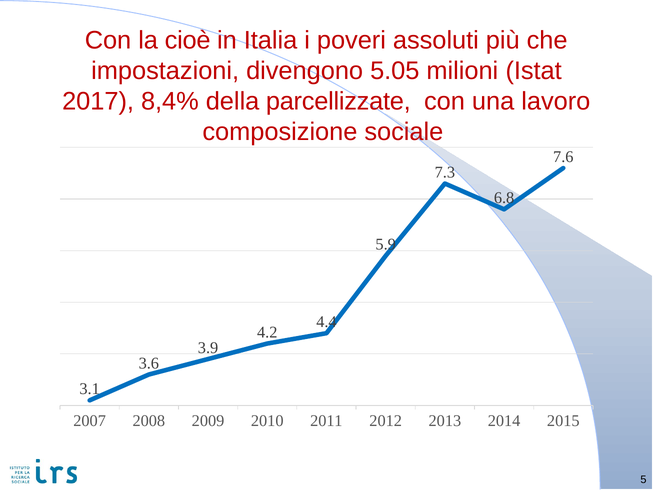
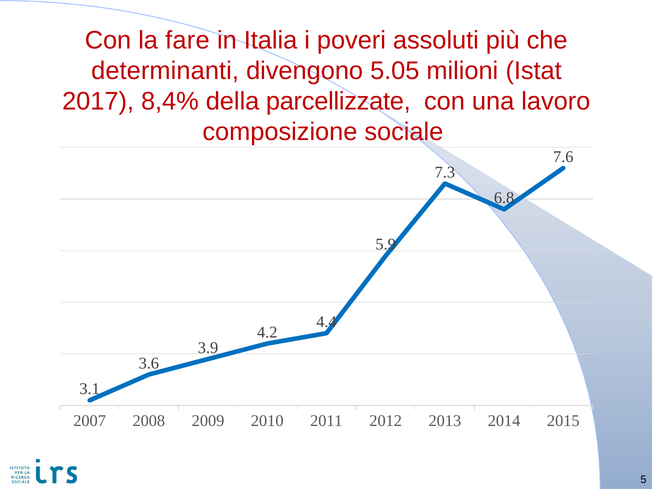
cioè: cioè -> fare (187, 40)
impostazioni: impostazioni -> determinanti (165, 71)
